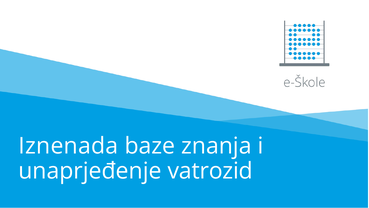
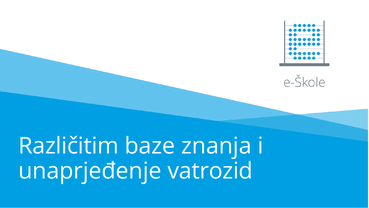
Iznenada: Iznenada -> Različitim (69, 146)
